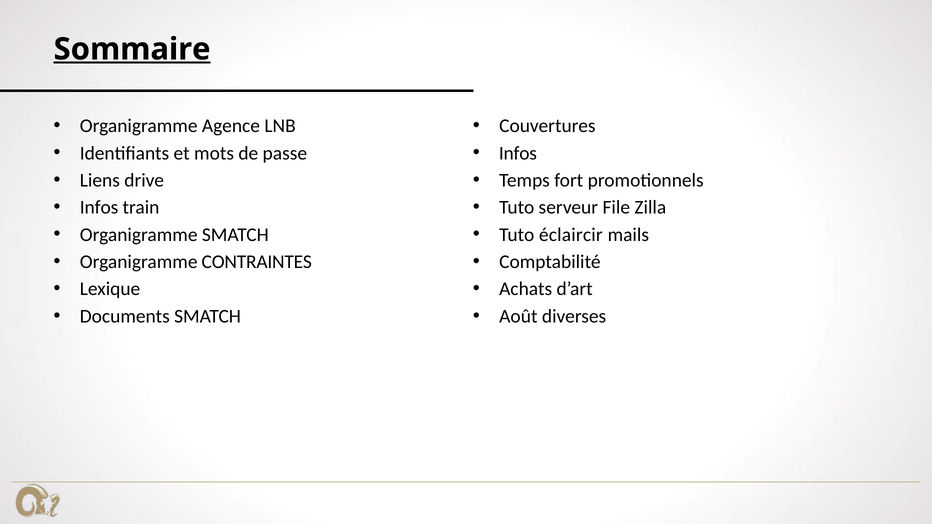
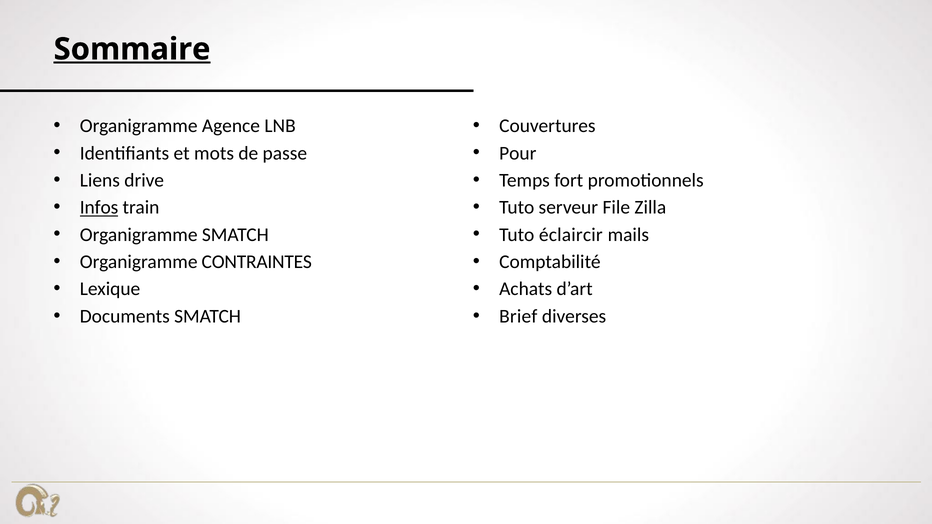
Infos: Infos -> Pour (518, 153)
Infos underline: none -> present (99, 208)
Août: Août -> Brief (518, 316)
